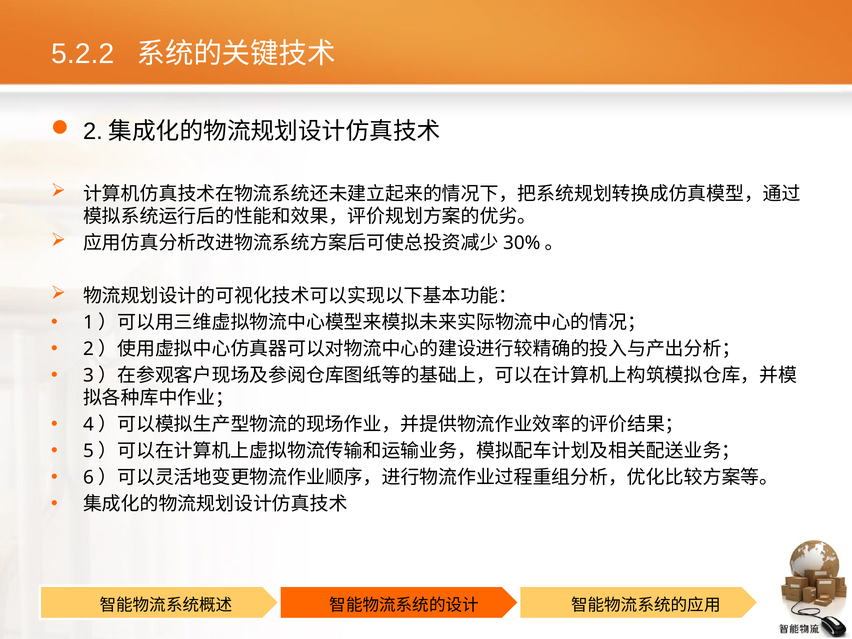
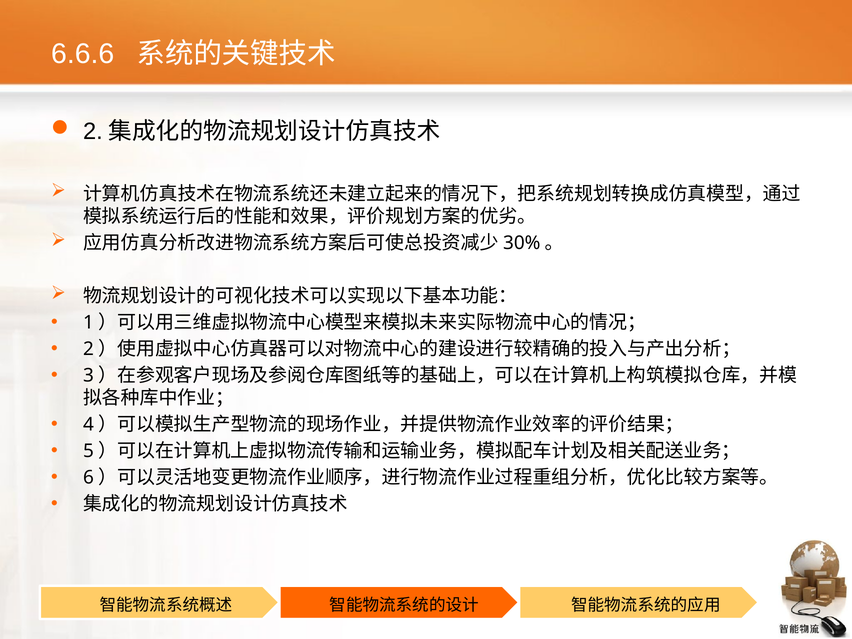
5.2.2: 5.2.2 -> 6.6.6 (83, 54)
